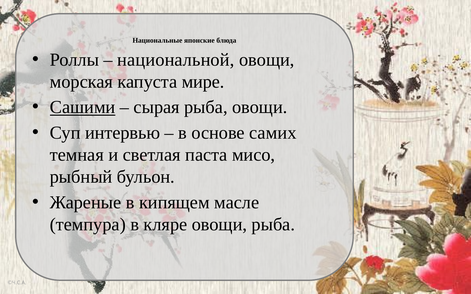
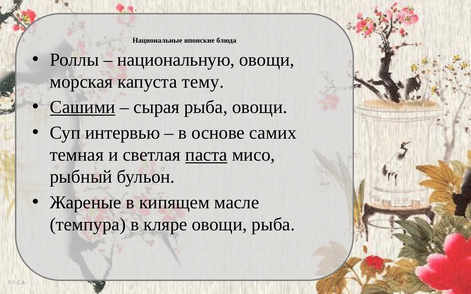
национальной: национальной -> национальную (176, 60)
мире: мире -> тему (203, 82)
паста underline: none -> present (206, 155)
